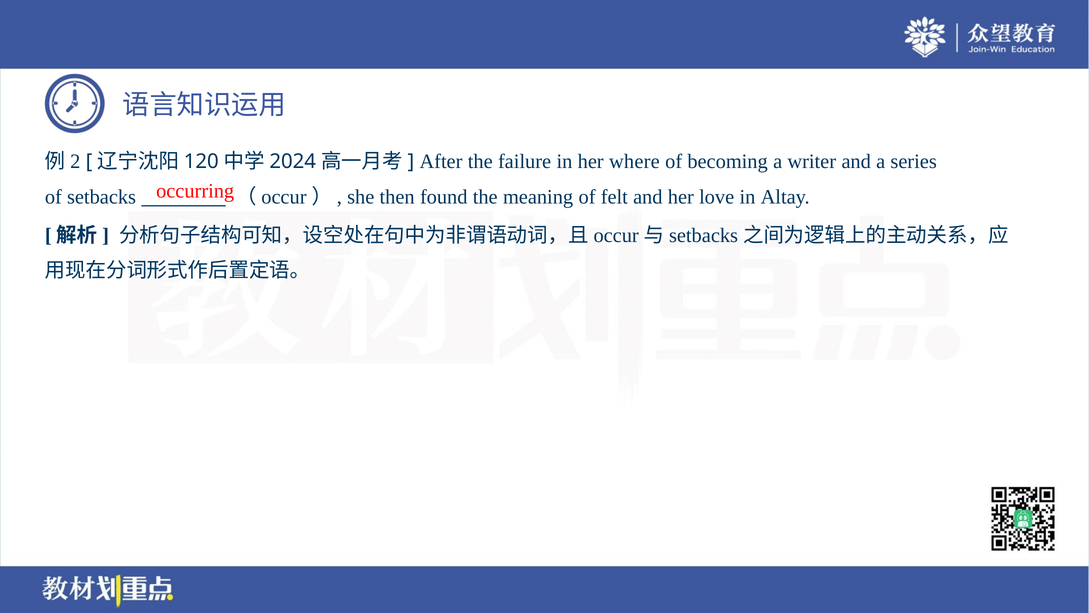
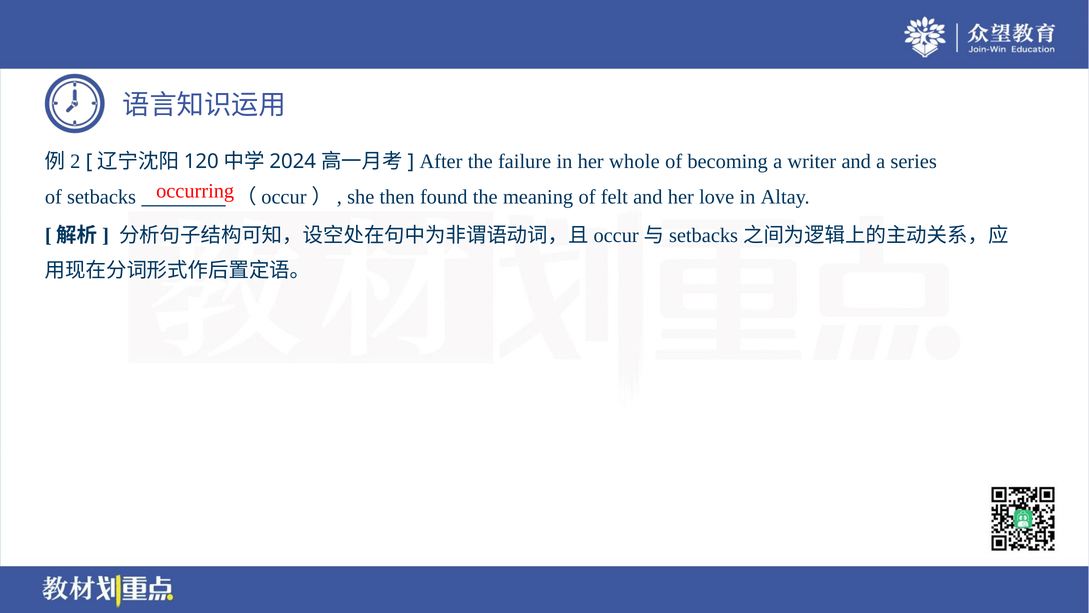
where: where -> whole (634, 162)
